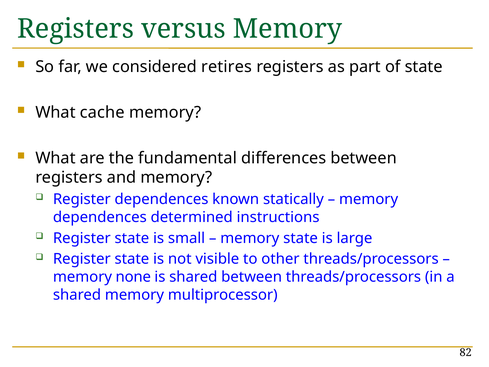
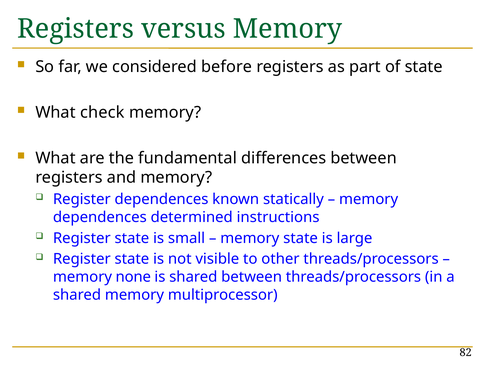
retires: retires -> before (227, 67)
cache: cache -> check (102, 112)
